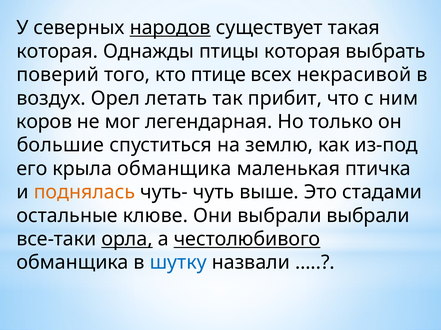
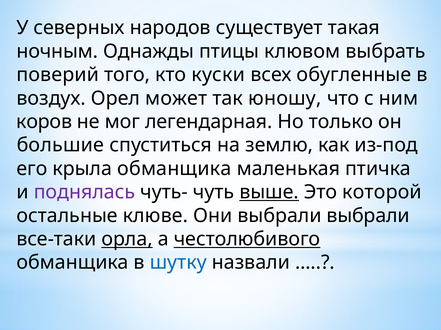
народов underline: present -> none (170, 28)
которая: которая -> ночным (57, 51)
птицы которая: которая -> клювом (302, 51)
птице: птице -> куски (218, 75)
некрасивой: некрасивой -> обугленные (354, 75)
летать: летать -> может (176, 98)
прибит: прибит -> юношу (285, 98)
поднялась colour: orange -> purple (84, 193)
выше underline: none -> present (269, 193)
стадами: стадами -> которой (382, 193)
